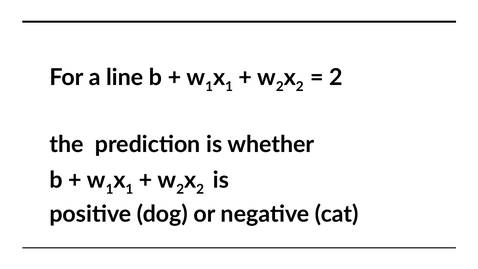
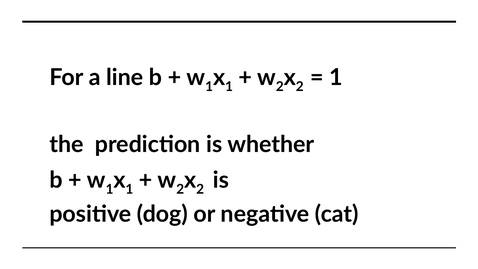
2: 2 -> 1 (336, 78)
